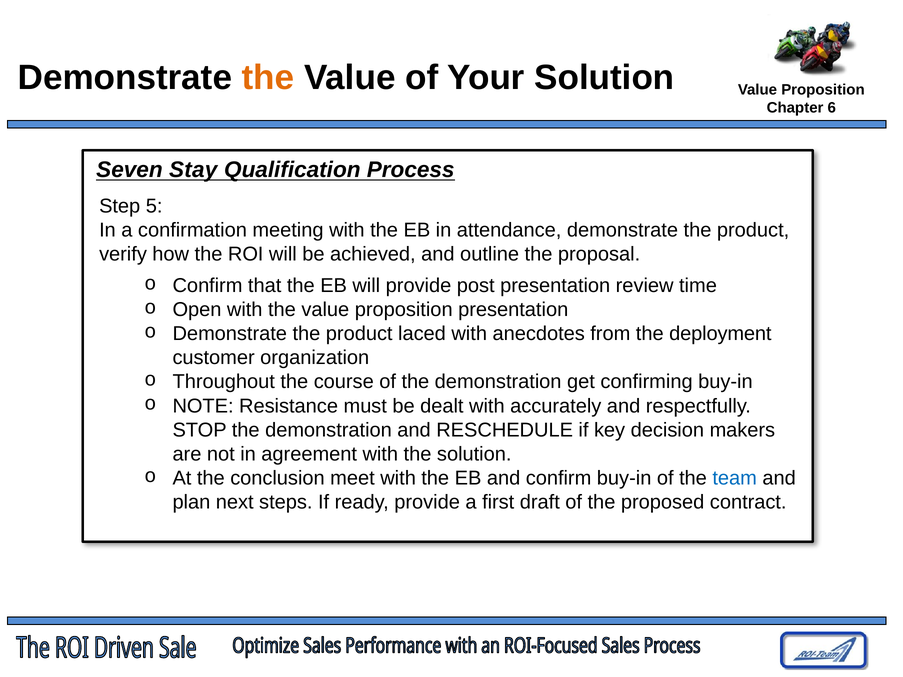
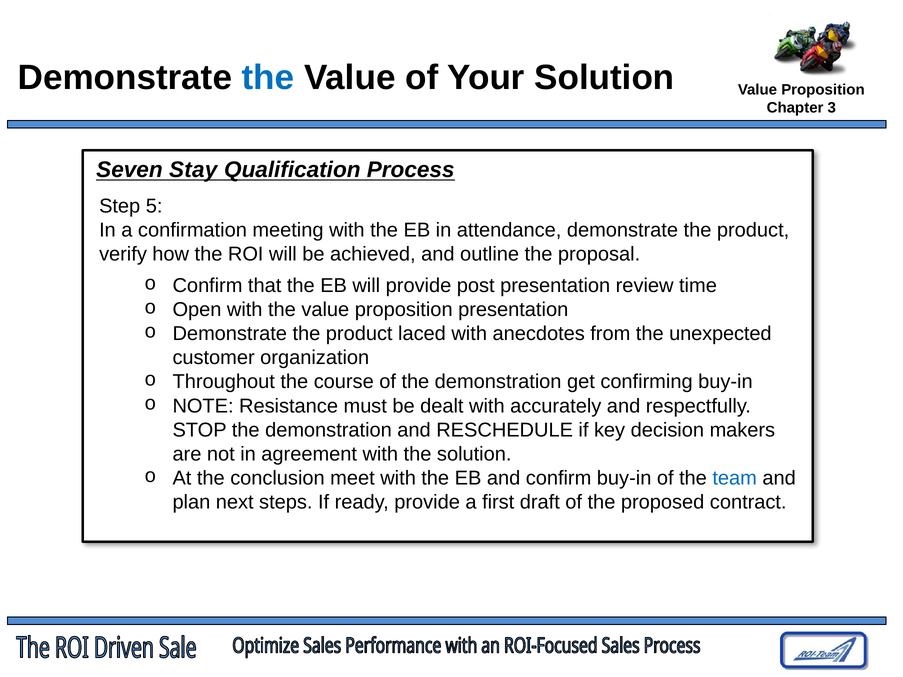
the colour: orange -> blue (268, 78)
6: 6 -> 3 (832, 108)
deployment: deployment -> unexpected (720, 334)
